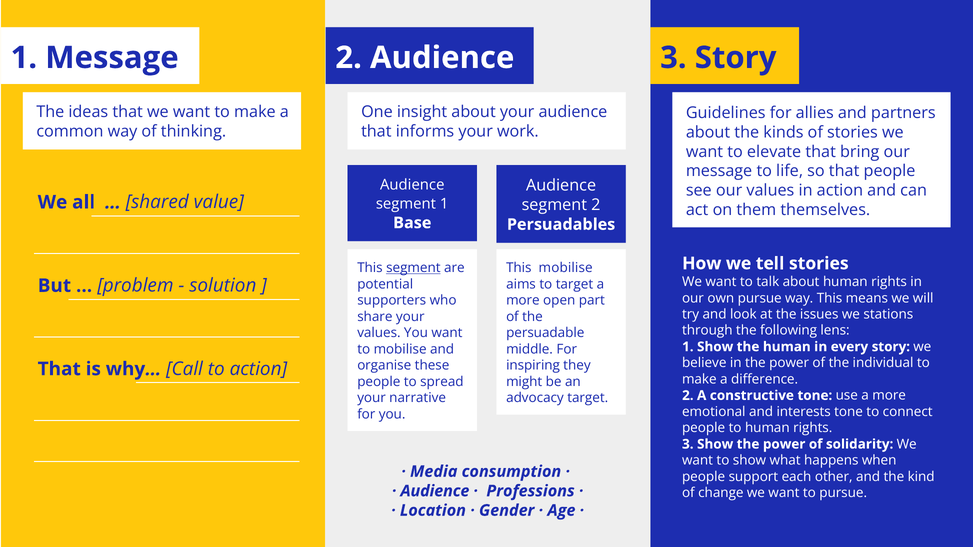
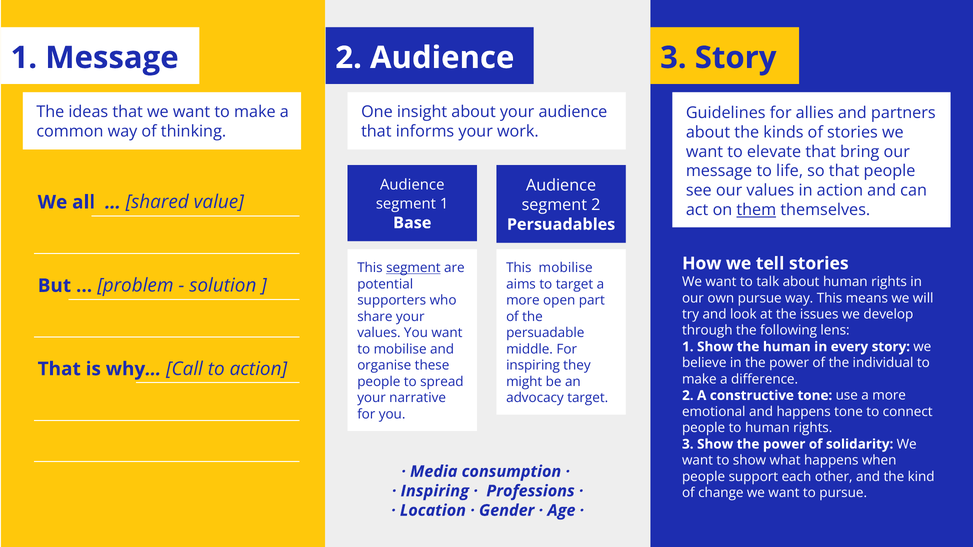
them underline: none -> present (756, 210)
stations: stations -> develop (888, 314)
and interests: interests -> happens (804, 412)
Audience: Audience -> Inspiring (435, 491)
